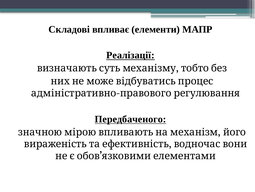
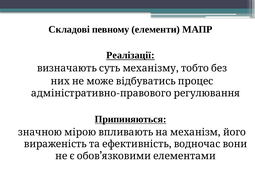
впливає: впливає -> певному (111, 29)
Передбаченого: Передбаченого -> Припиняються (131, 119)
